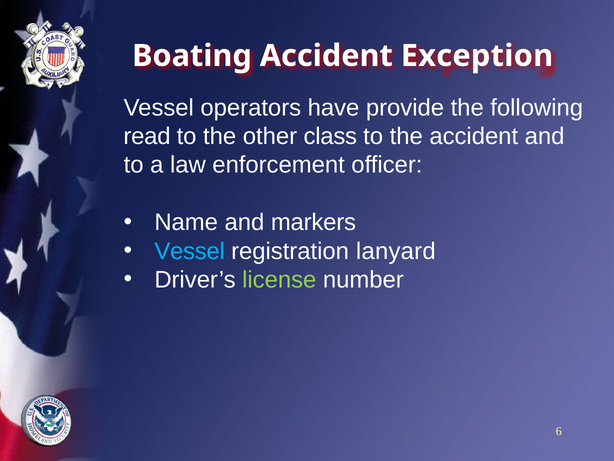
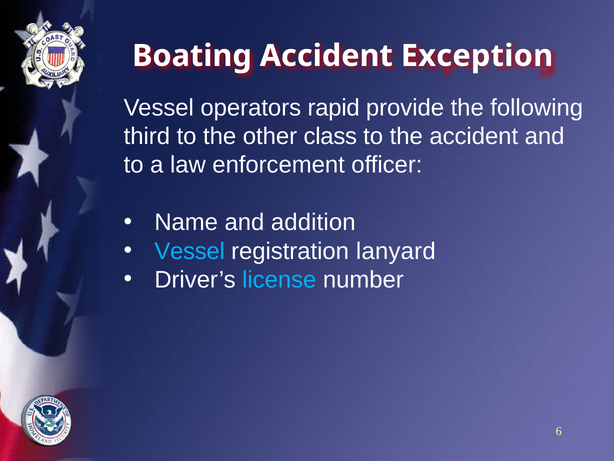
have: have -> rapid (334, 107)
read: read -> third (147, 136)
markers: markers -> addition (313, 222)
license colour: light green -> light blue (279, 280)
